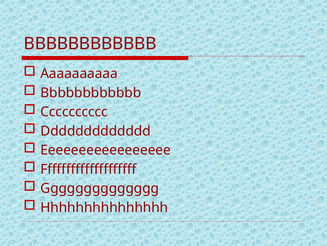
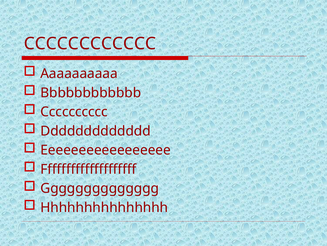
BBBBBBBBBBBB: BBBBBBBBBBBB -> CCCCCCCCCCCC (90, 44)
